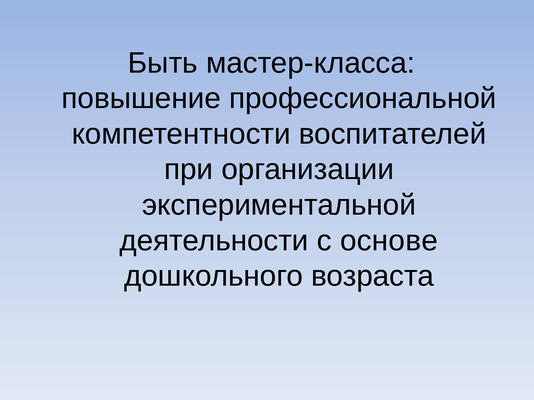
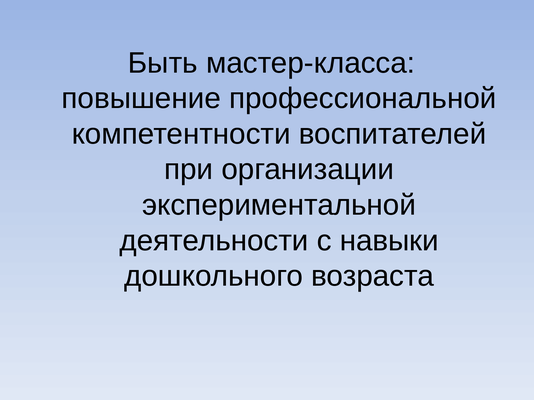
основе: основе -> навыки (389, 241)
